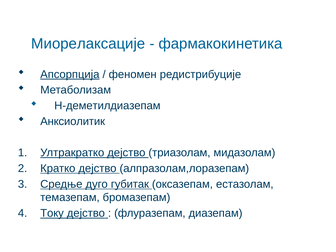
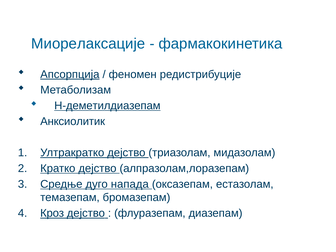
Н-деметилдиазепам underline: none -> present (107, 106)
губитак: губитак -> напада (130, 184)
Току: Току -> Кроз (52, 213)
